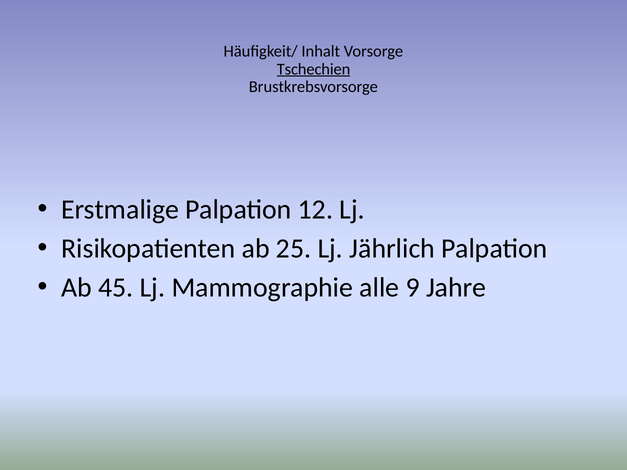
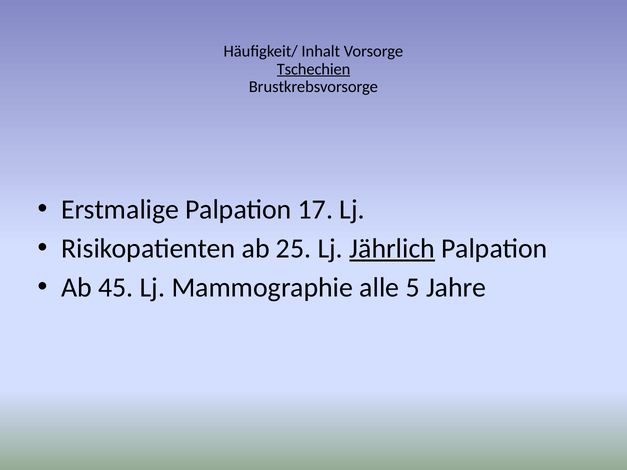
12: 12 -> 17 (316, 210)
Jährlich underline: none -> present (392, 249)
9: 9 -> 5 (413, 288)
